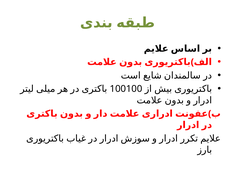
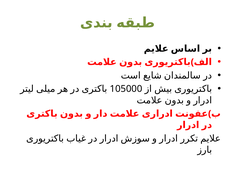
100100: 100100 -> 105000 (126, 89)
